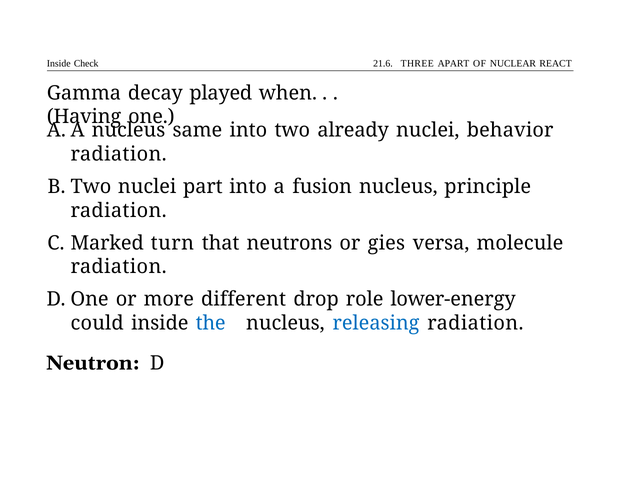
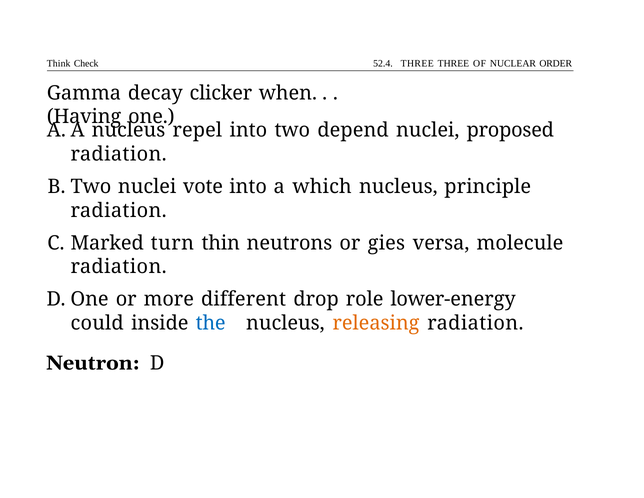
Inside: Inside -> Think (59, 64)
21.6: 21.6 -> 52.4 (383, 64)
THREE APART: APART -> THREE (453, 64)
REACT: REACT -> ORDER (556, 64)
played: played -> clicker (221, 93)
same: same -> repel (197, 130)
already: already -> depend (353, 130)
behavior: behavior -> proposed (510, 130)
part: part -> vote (203, 186)
fusion: fusion -> which (322, 186)
that: that -> thin (221, 243)
releasing colour: blue -> orange (376, 323)
